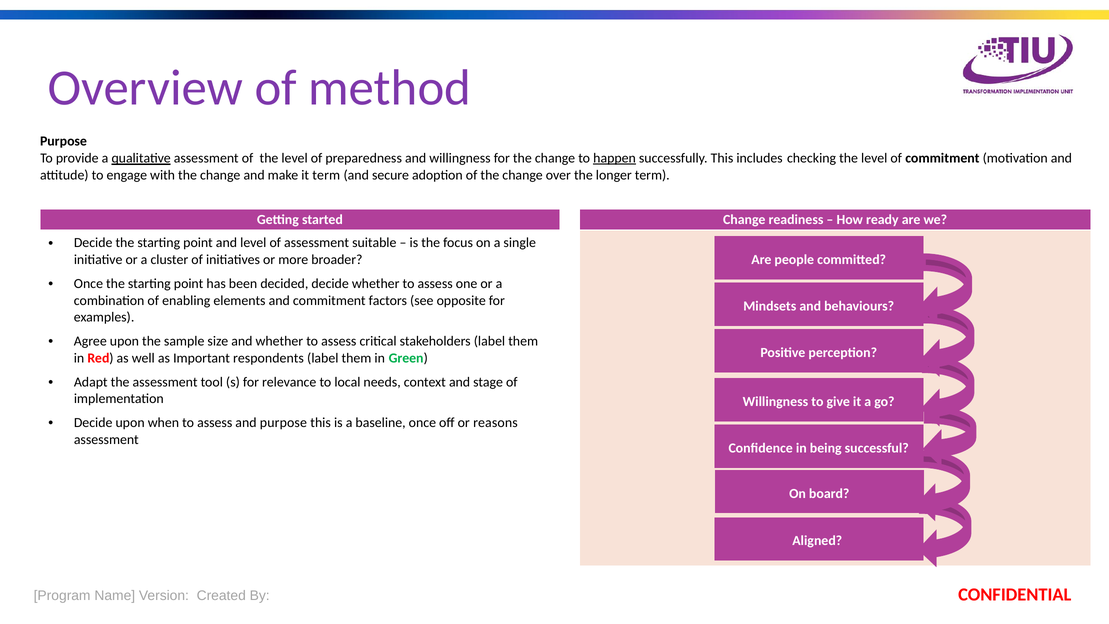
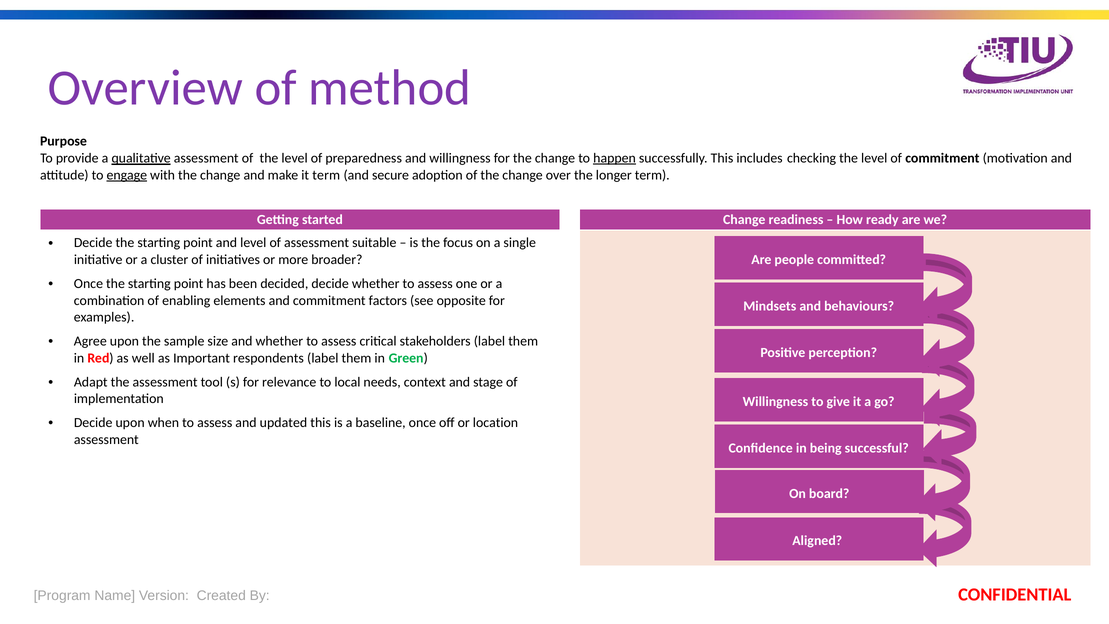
engage underline: none -> present (127, 175)
and purpose: purpose -> updated (283, 423)
reasons: reasons -> location (495, 423)
